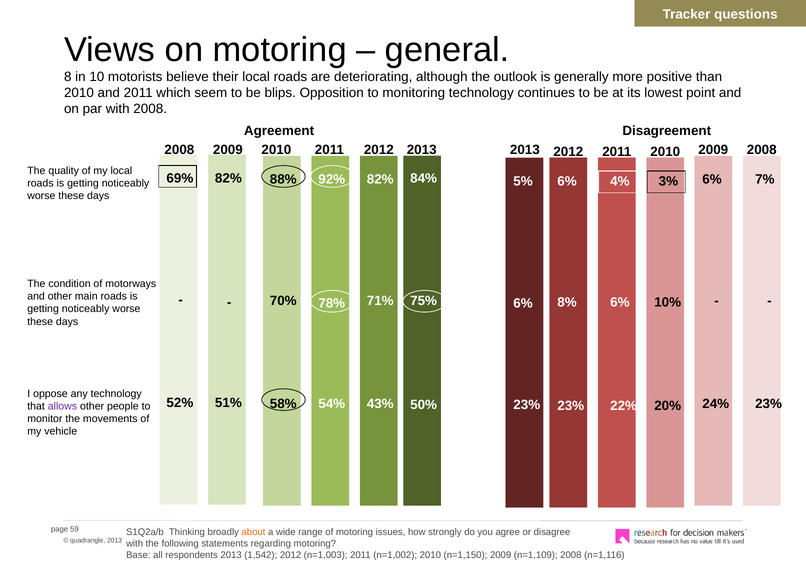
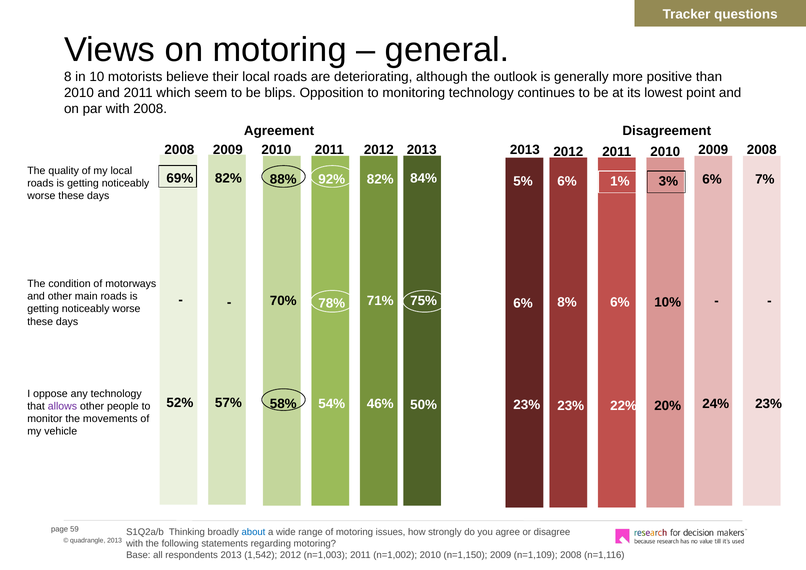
4%: 4% -> 1% (620, 181)
51%: 51% -> 57% (228, 403)
43%: 43% -> 46% (380, 404)
about colour: orange -> blue (253, 532)
